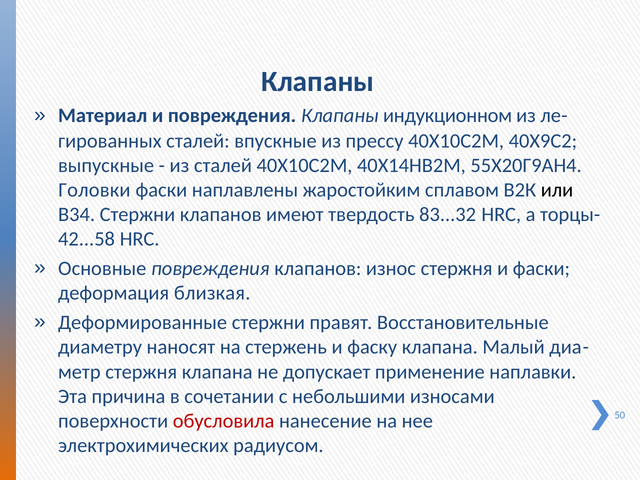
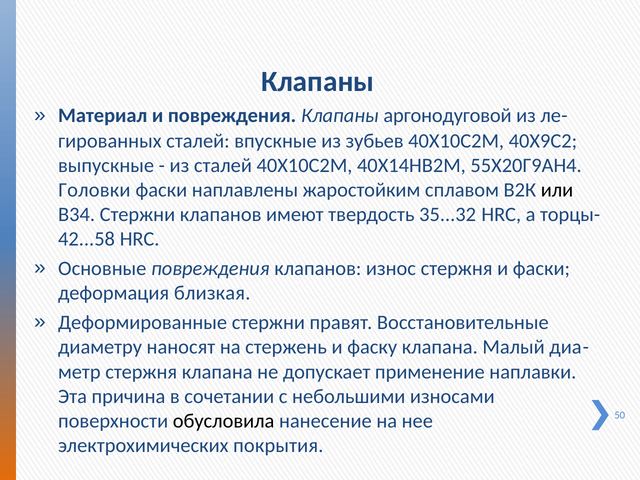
индукционном: индукционном -> аргонодуговой (448, 116)
прессу: прессу -> зубьев (375, 141)
83...32: 83...32 -> 35...32 (448, 214)
обусловила colour: red -> black (224, 421)
радиусом: радиусом -> покрытия (278, 446)
